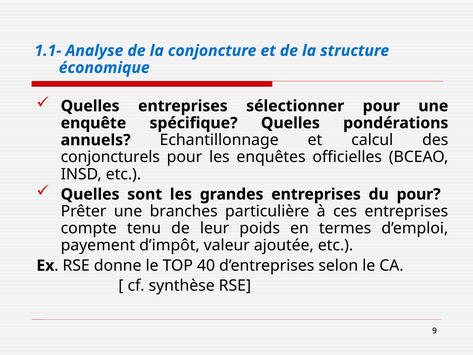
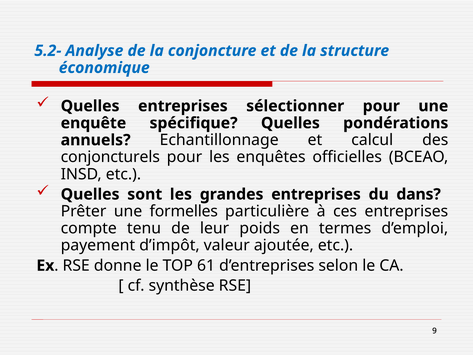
1.1-: 1.1- -> 5.2- (48, 51)
du pour: pour -> dans (419, 194)
branches: branches -> formelles (184, 211)
40: 40 -> 61 (206, 265)
